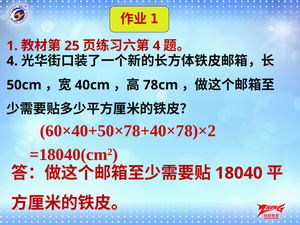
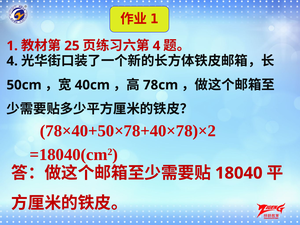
60×40+50×78+40×78)×2: 60×40+50×78+40×78)×2 -> 78×40+50×78+40×78)×2 (128, 131)
